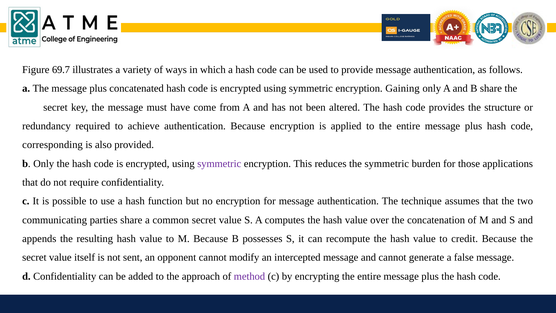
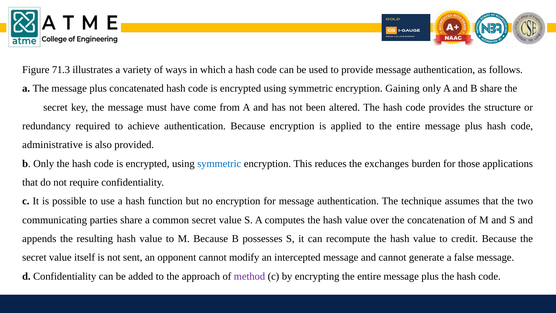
69.7: 69.7 -> 71.3 (61, 70)
corresponding: corresponding -> administrative (53, 145)
symmetric colour: purple -> blue (219, 163)
the symmetric: symmetric -> exchanges (387, 163)
